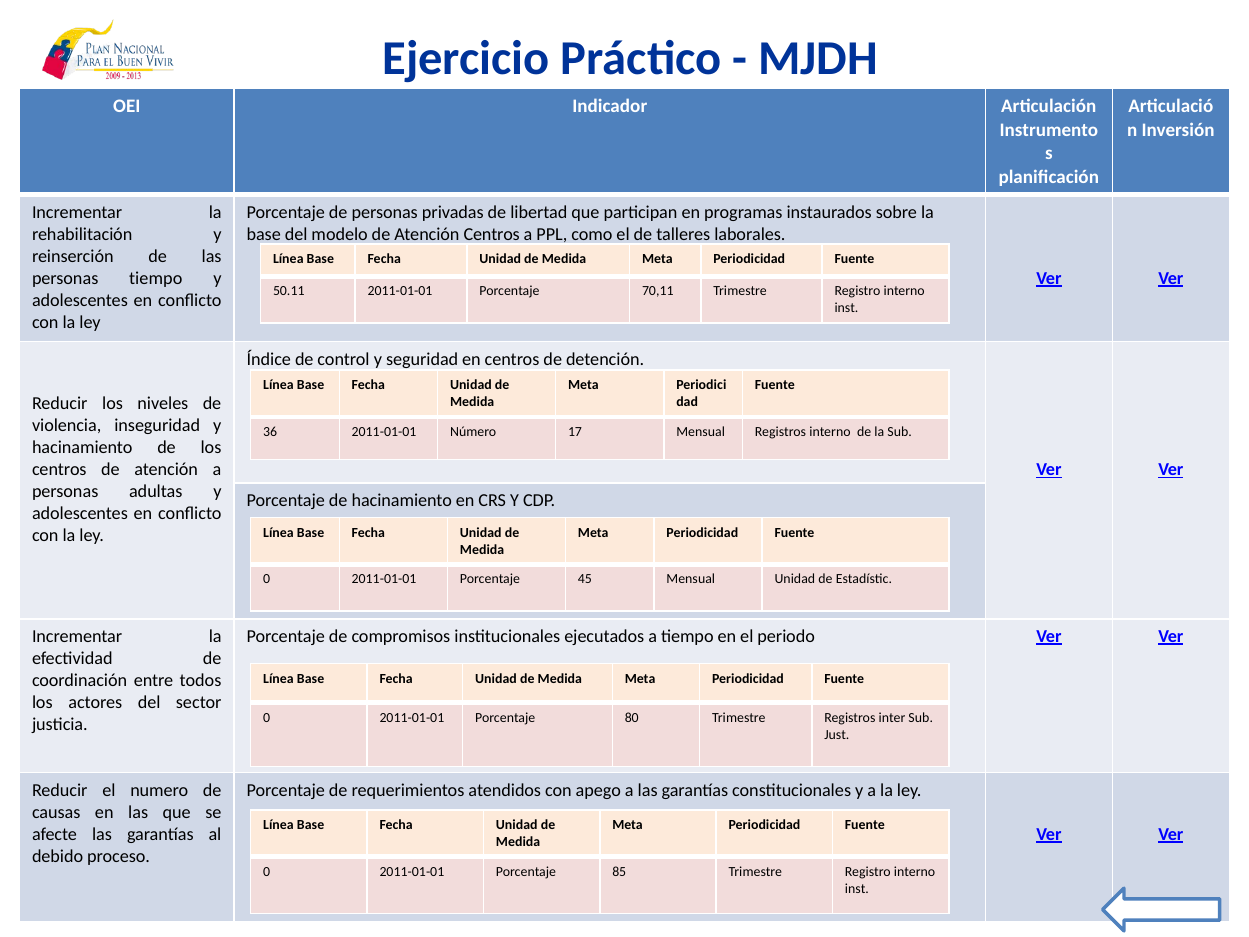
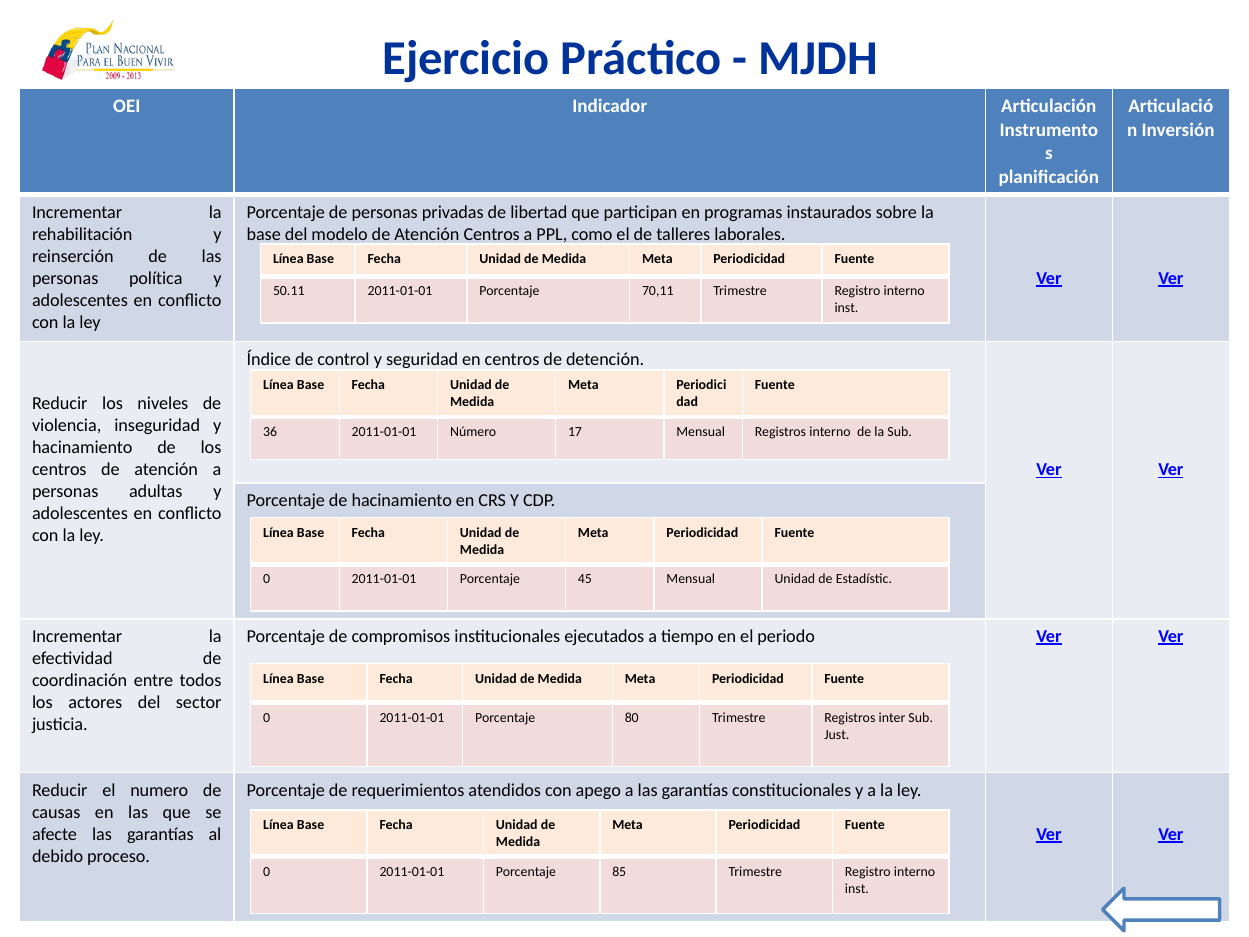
personas tiempo: tiempo -> política (156, 278)
